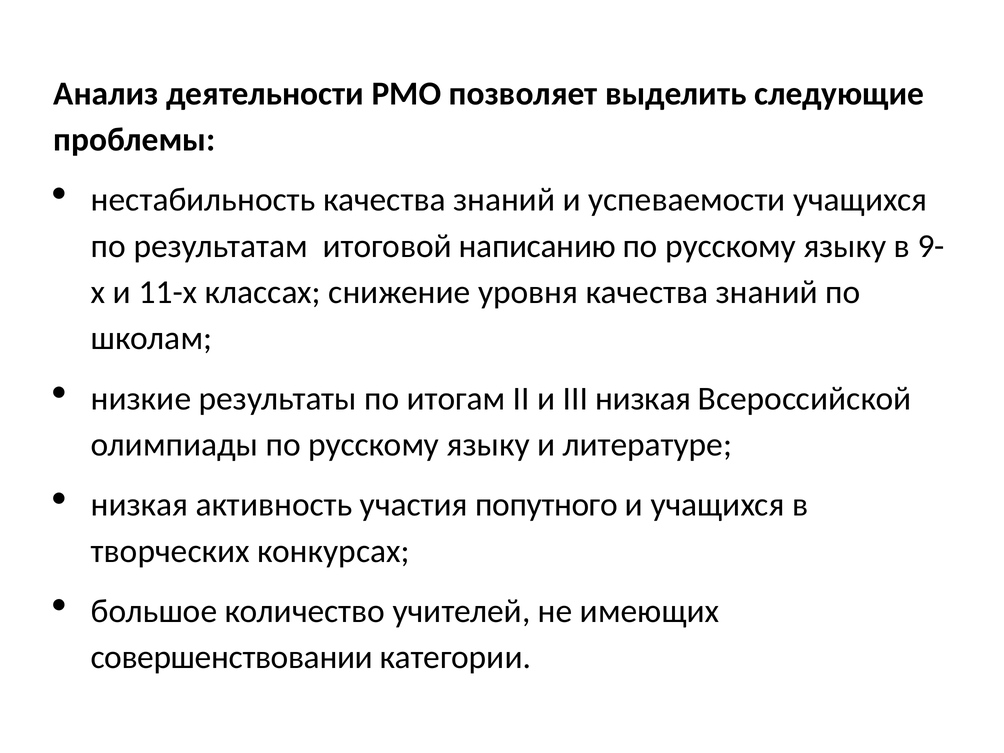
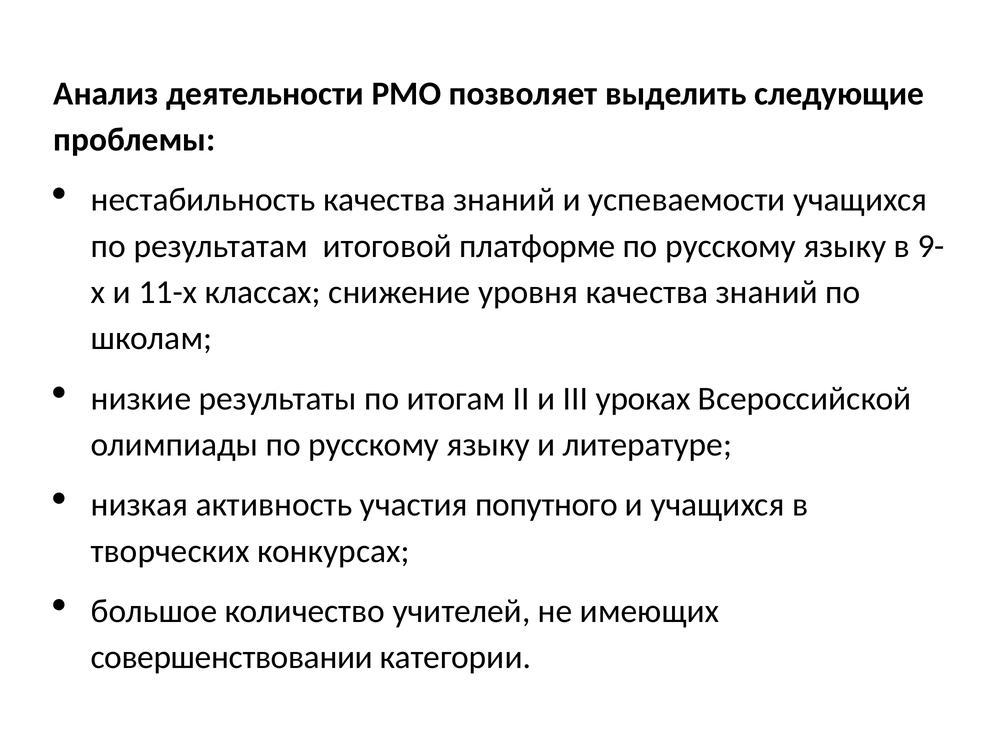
написанию: написанию -> платформе (537, 246)
III низкая: низкая -> уроках (643, 398)
